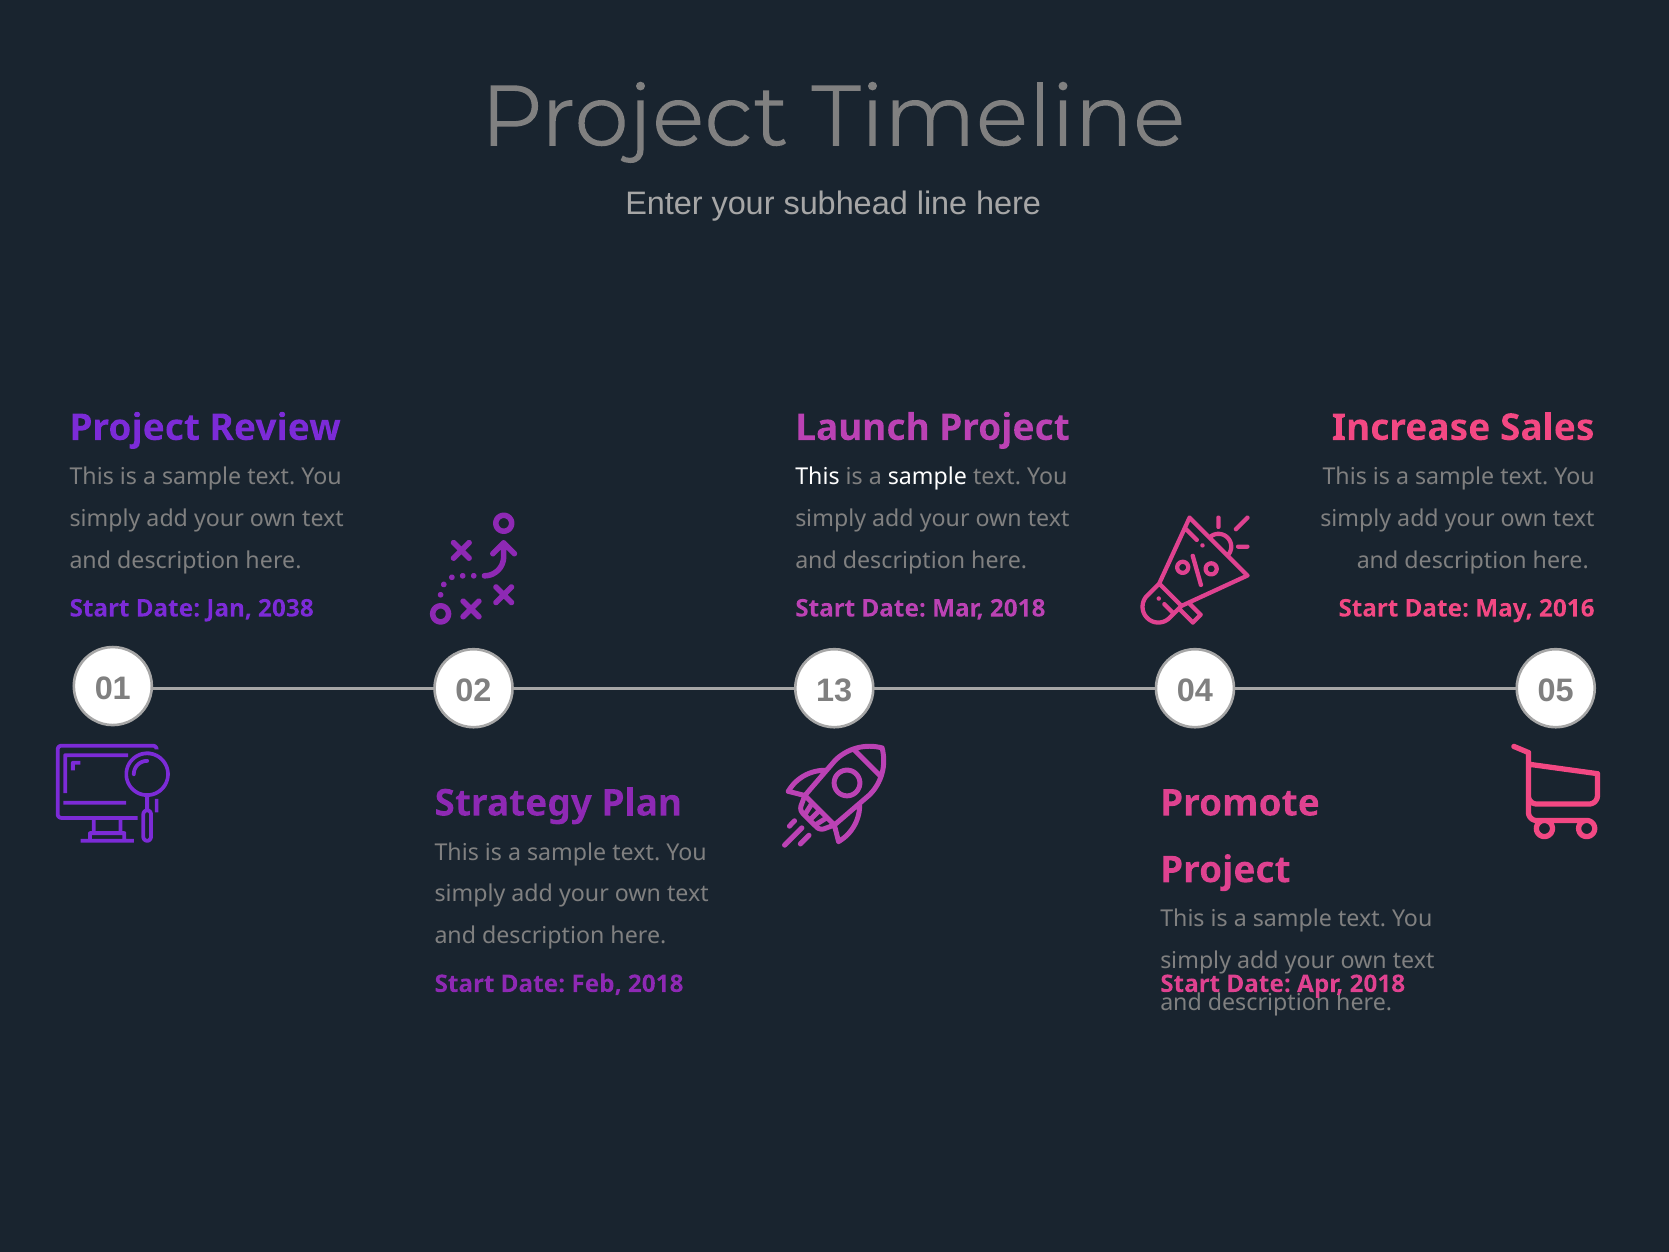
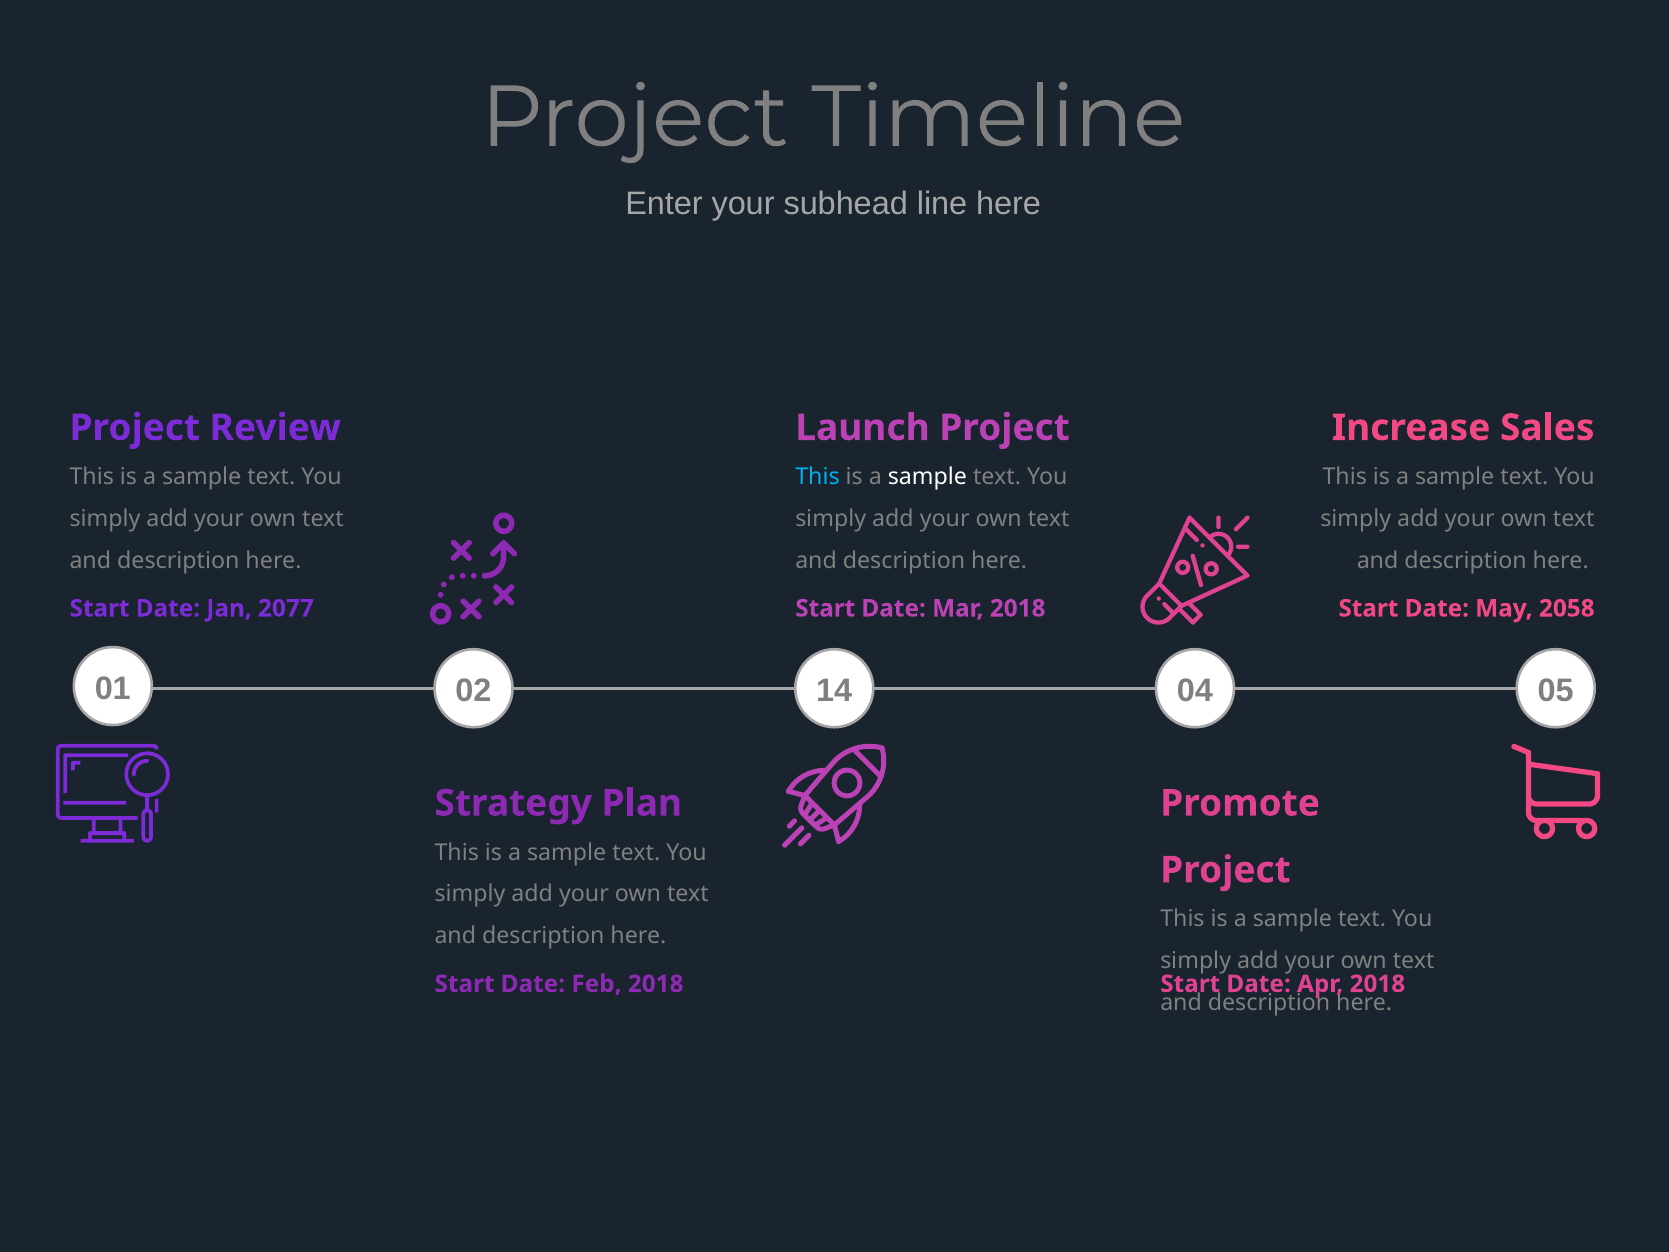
This colour: white -> light blue (817, 477)
2038: 2038 -> 2077 (286, 608)
2016: 2016 -> 2058 (1567, 608)
13: 13 -> 14 (834, 690)
